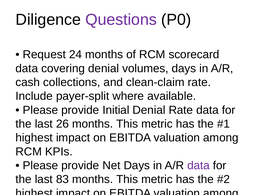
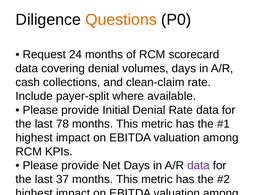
Questions colour: purple -> orange (121, 20)
26: 26 -> 78 (62, 124)
83: 83 -> 37 (62, 179)
